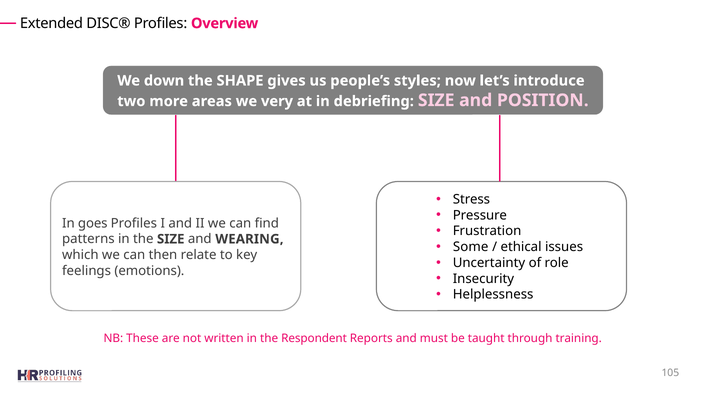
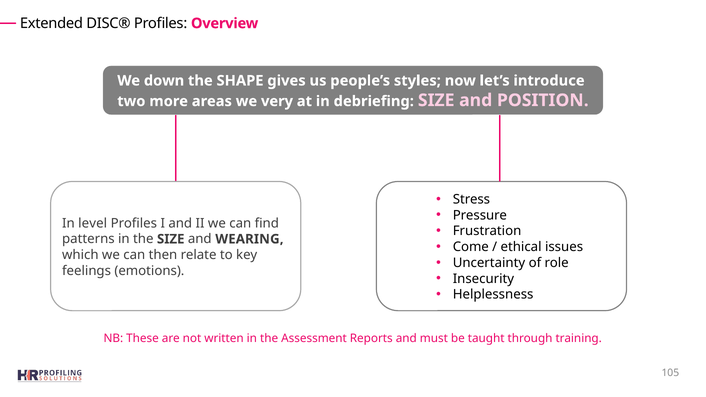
goes: goes -> level (93, 223)
Some: Some -> Come (471, 247)
Respondent: Respondent -> Assessment (314, 339)
